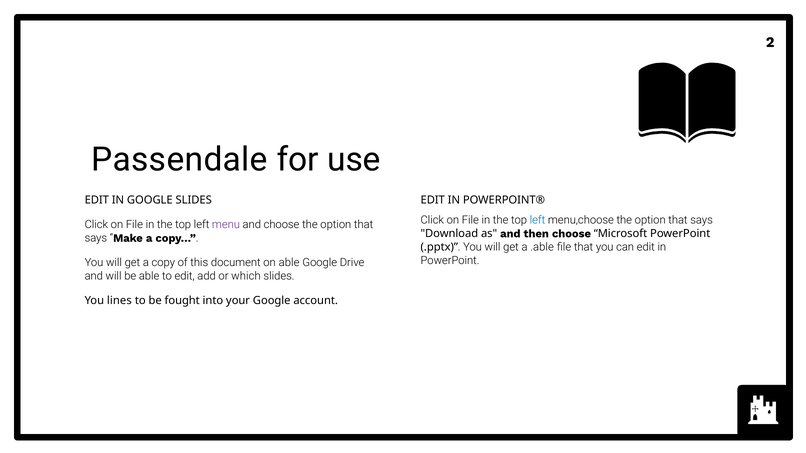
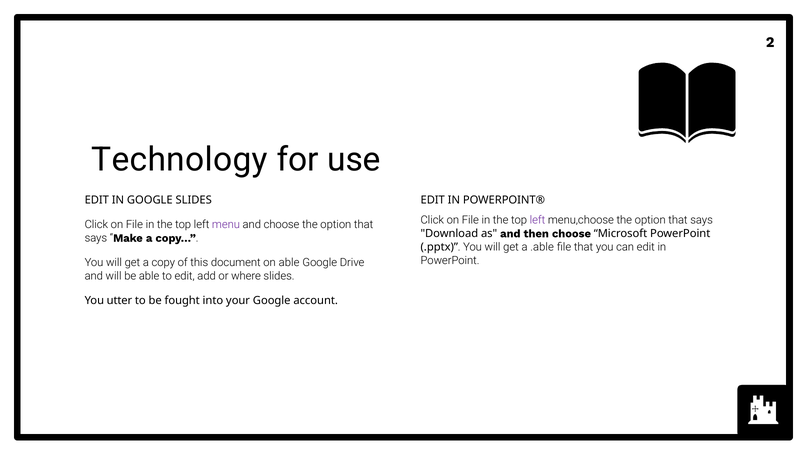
Passendale: Passendale -> Technology (179, 160)
left colour: blue -> purple (537, 220)
which: which -> where (246, 276)
lines: lines -> utter (119, 301)
